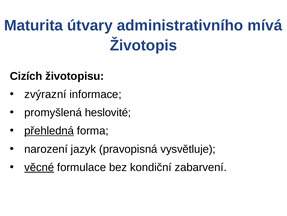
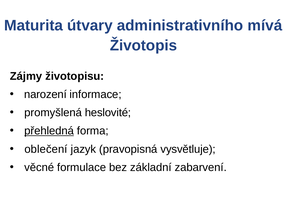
Cizích: Cizích -> Zájmy (26, 76)
zvýrazní: zvýrazní -> narození (45, 94)
narození: narození -> oblečení (46, 149)
věcné underline: present -> none (39, 167)
kondiční: kondiční -> základní (151, 167)
